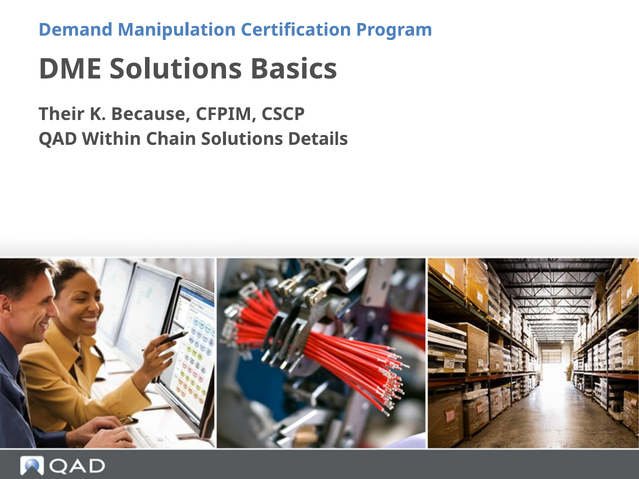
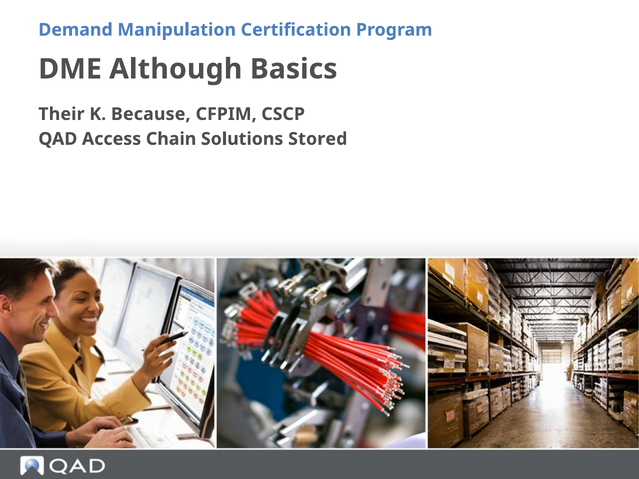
DME Solutions: Solutions -> Although (176, 69)
Within: Within -> Access (112, 139)
Details: Details -> Stored (318, 139)
